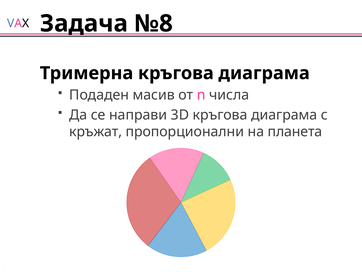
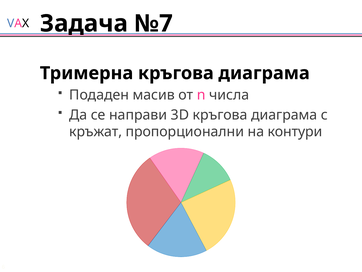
№8: №8 -> №7 (154, 23)
планета: планета -> контури (295, 132)
